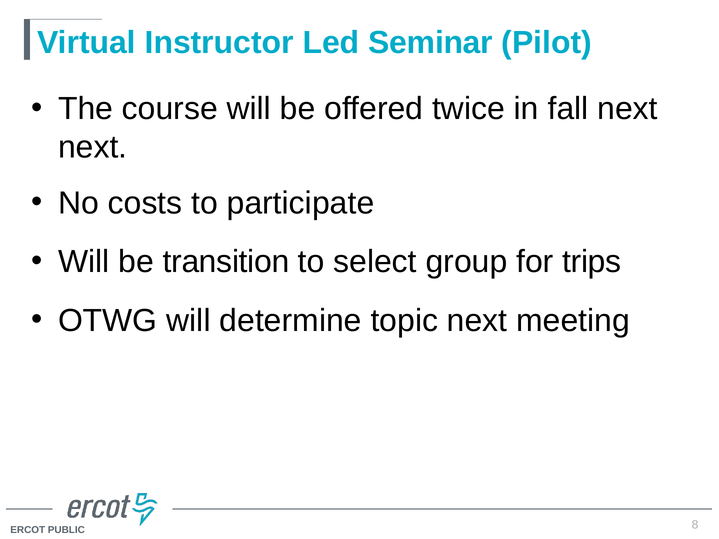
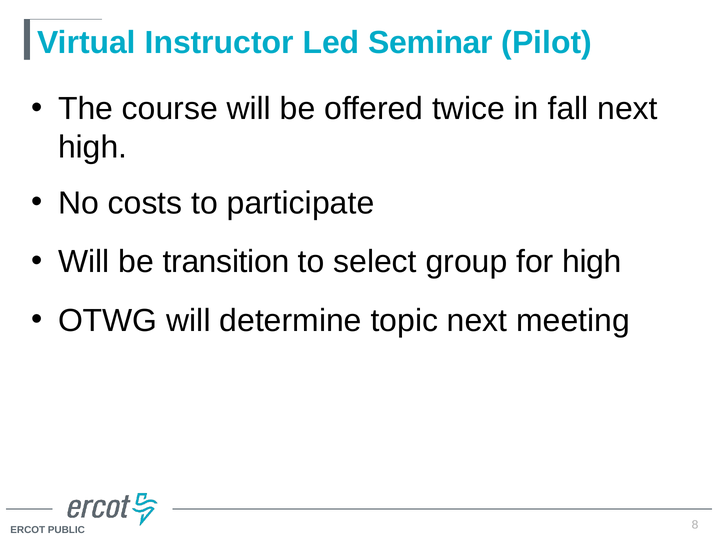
next: next -> high (93, 147)
for trips: trips -> high (592, 262)
